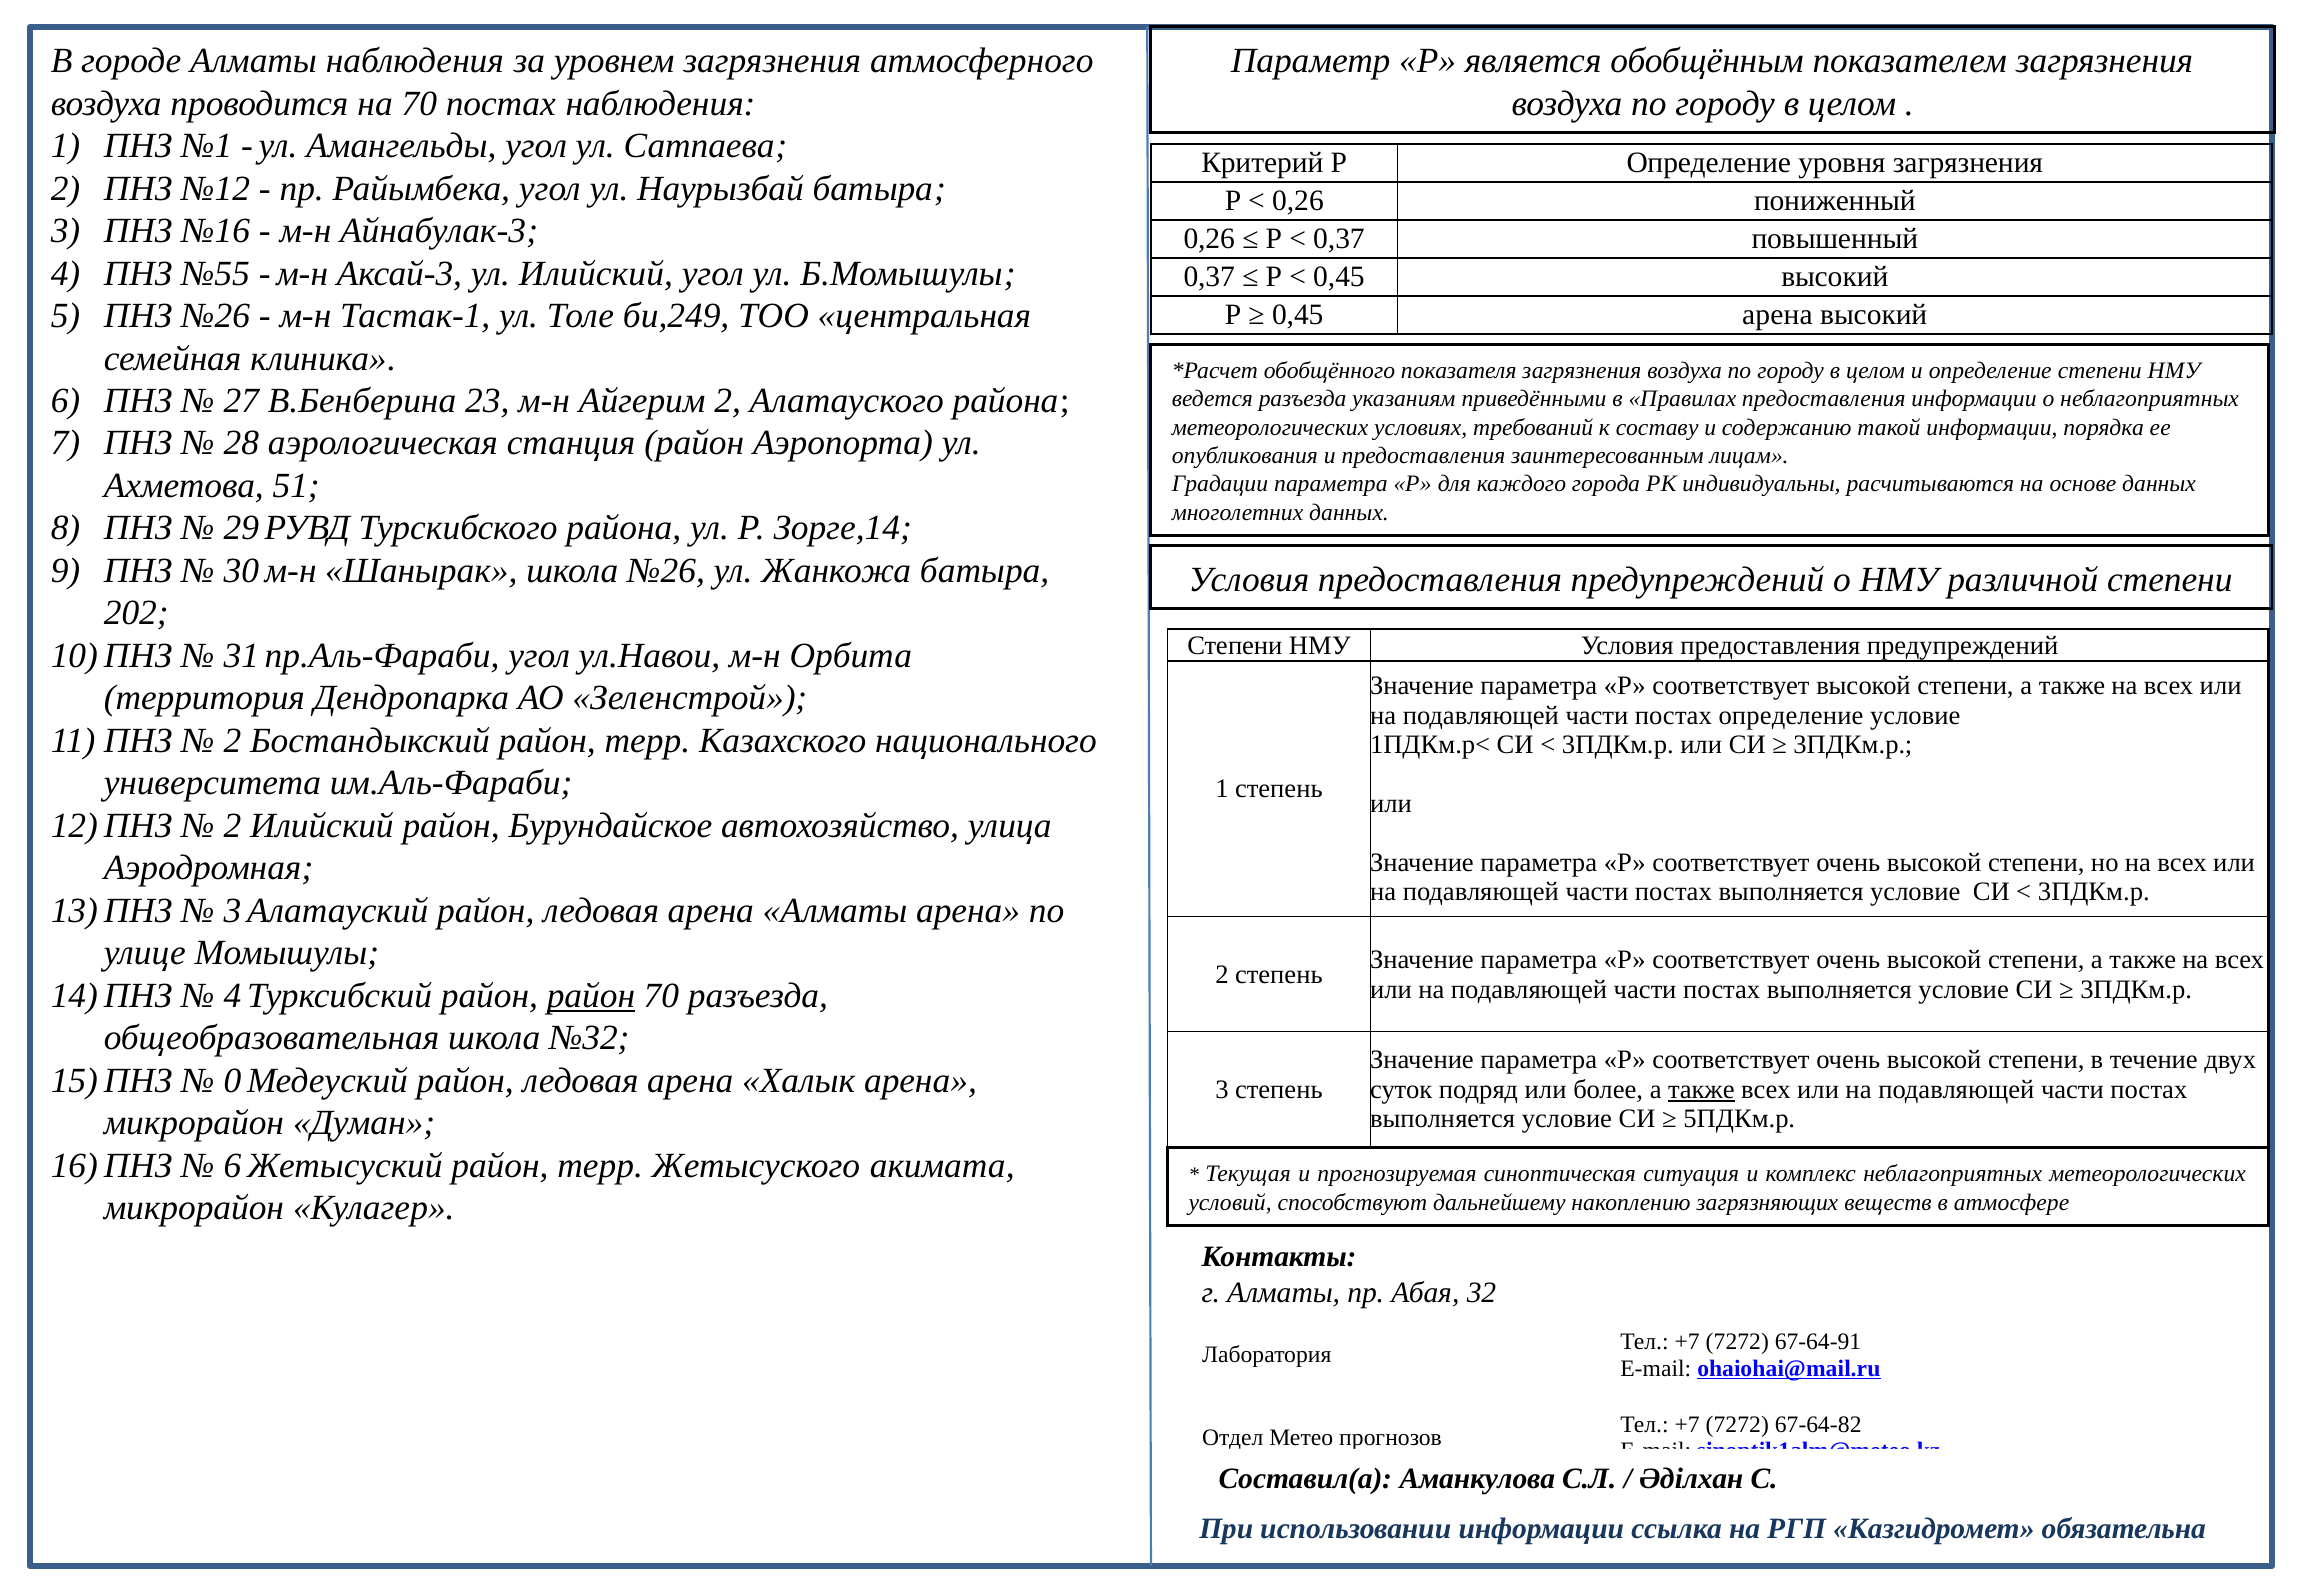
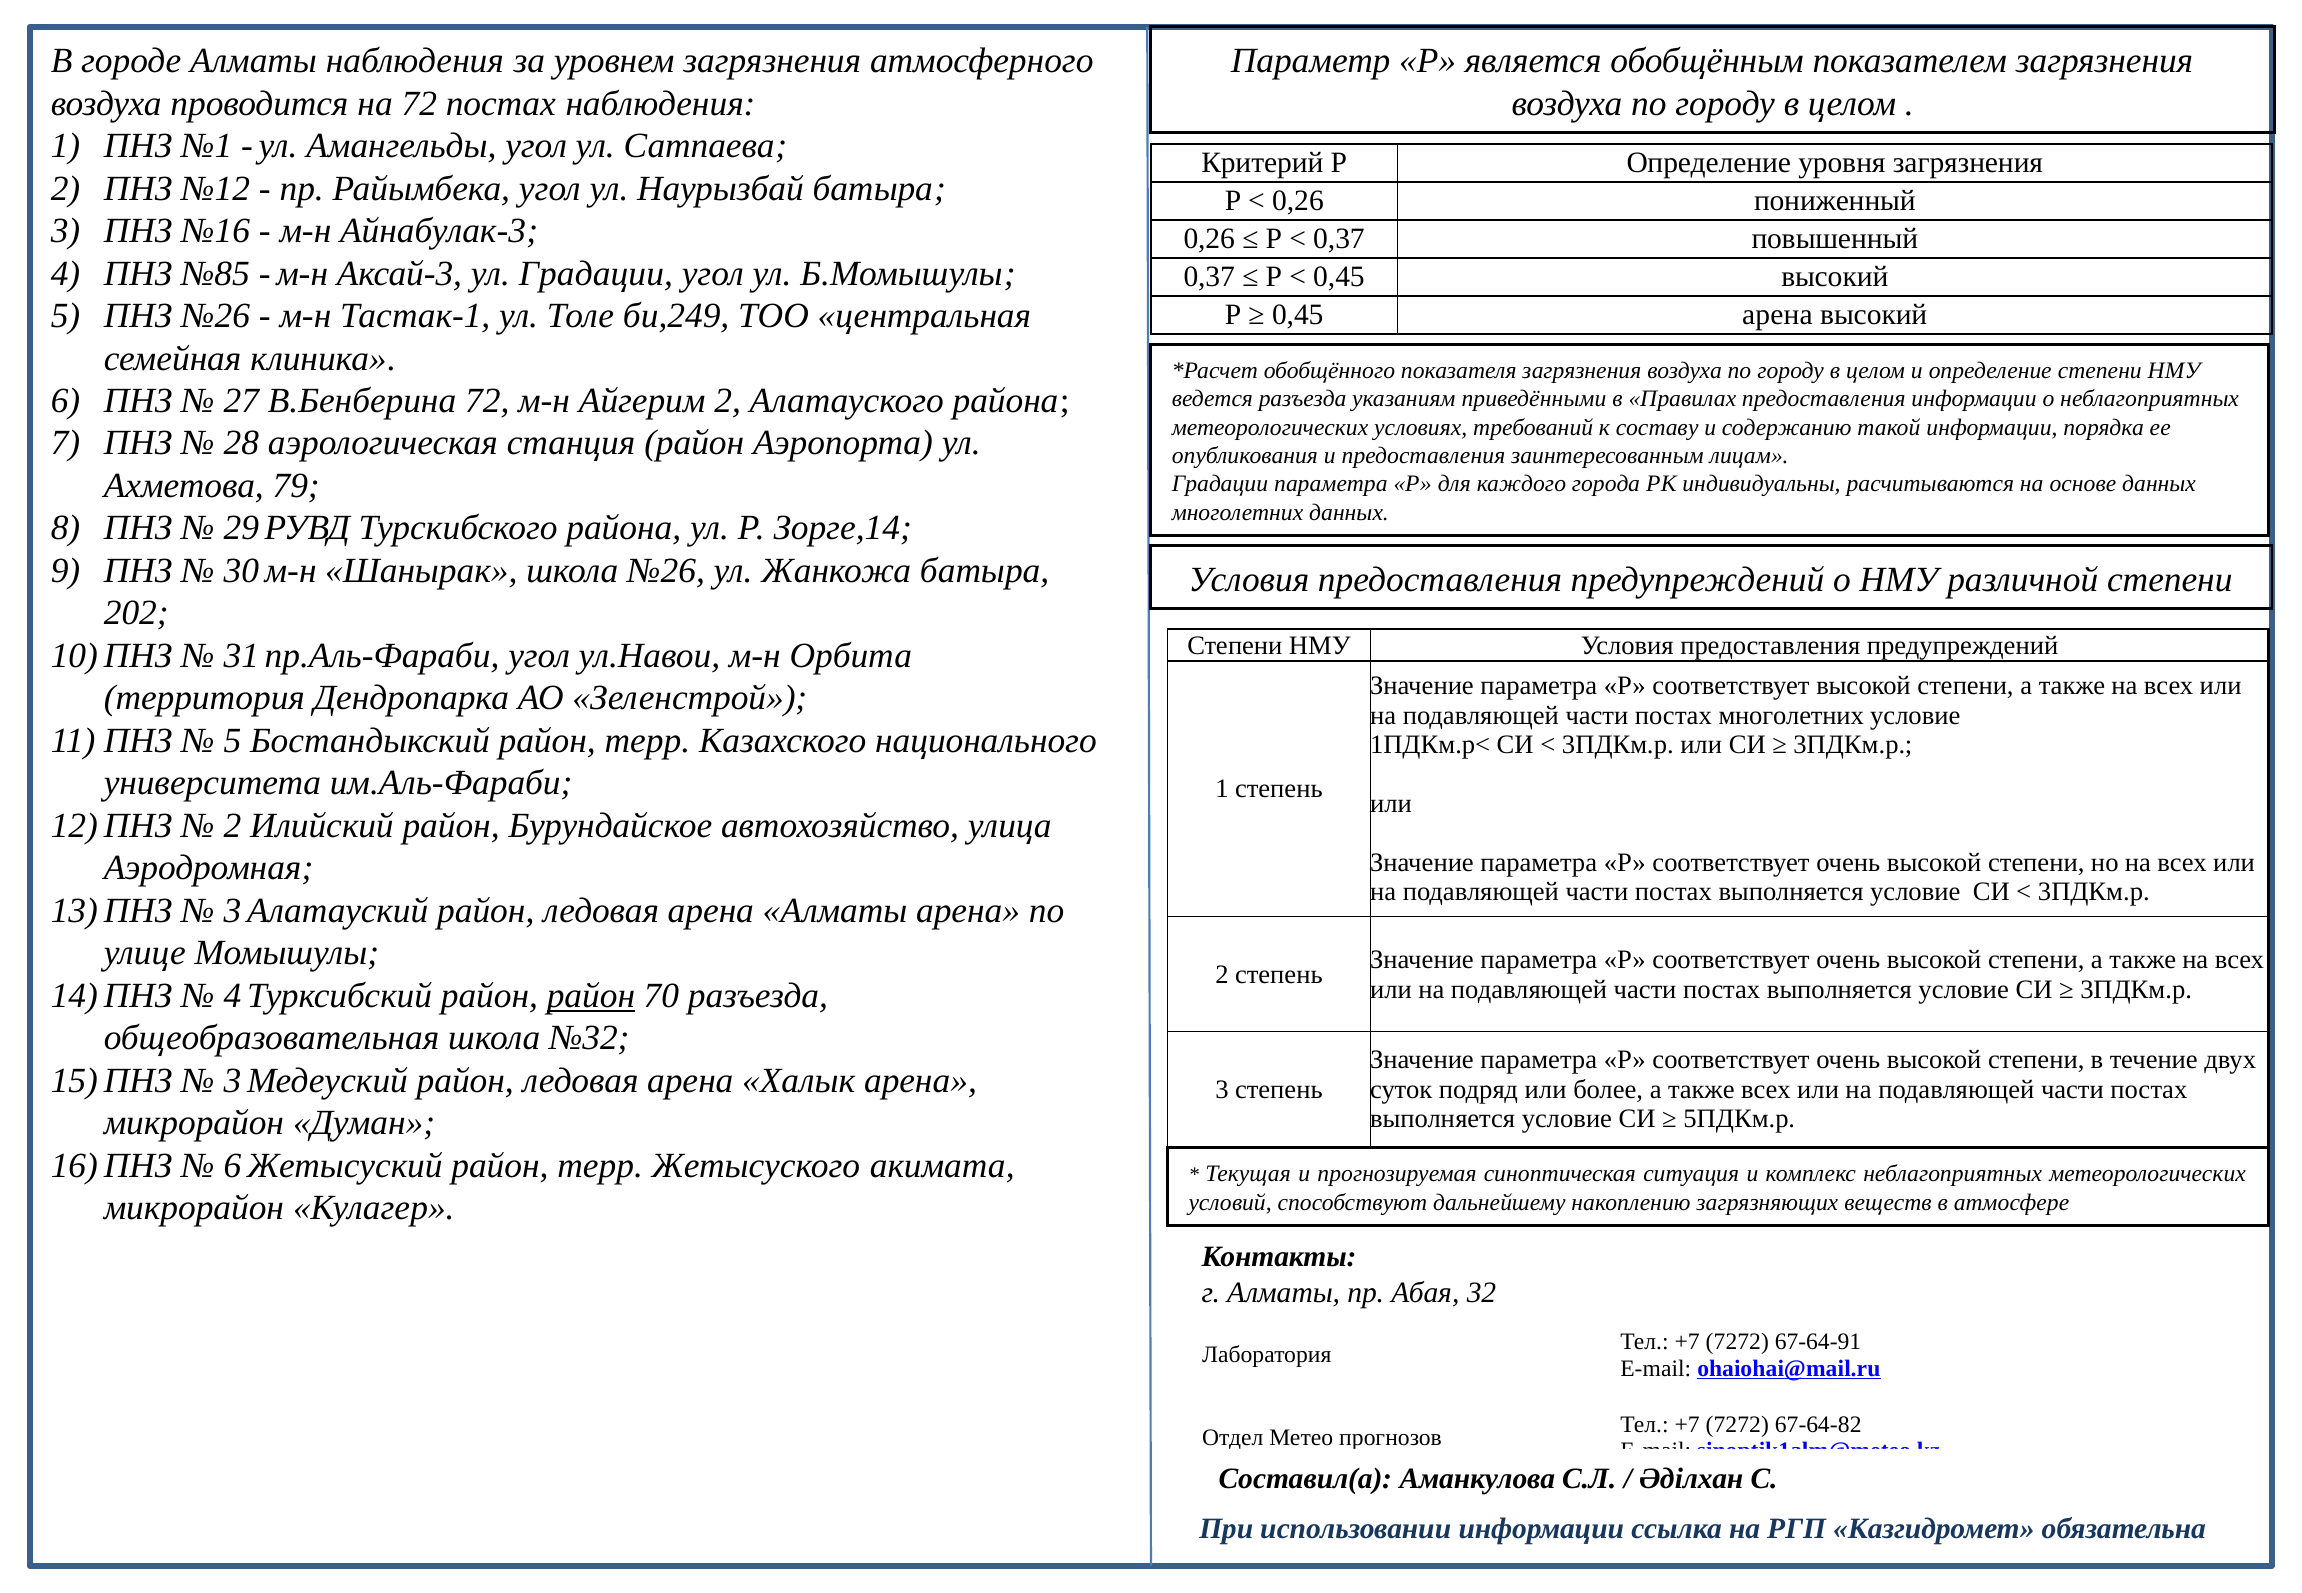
на 70: 70 -> 72 (419, 104)
№55: №55 -> №85 (215, 274)
ул Илийский: Илийский -> Градации (596, 274)
В.Бенберина 23: 23 -> 72 (487, 401)
51: 51 -> 79 (296, 486)
постах определение: определение -> многолетних (1791, 716)
2: 2 -> 5 (232, 741)
0: 0 -> 3 (232, 1081)
также underline: present -> none (1701, 1090)
